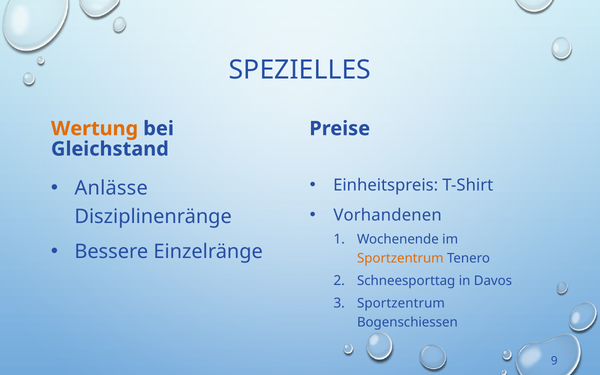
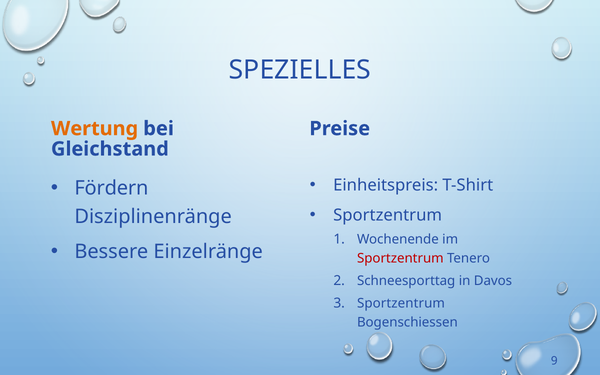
Anlässe: Anlässe -> Fördern (111, 188)
Vorhandenen: Vorhandenen -> Sportzentrum (388, 215)
Sportzentrum colour: orange -> red (400, 259)
